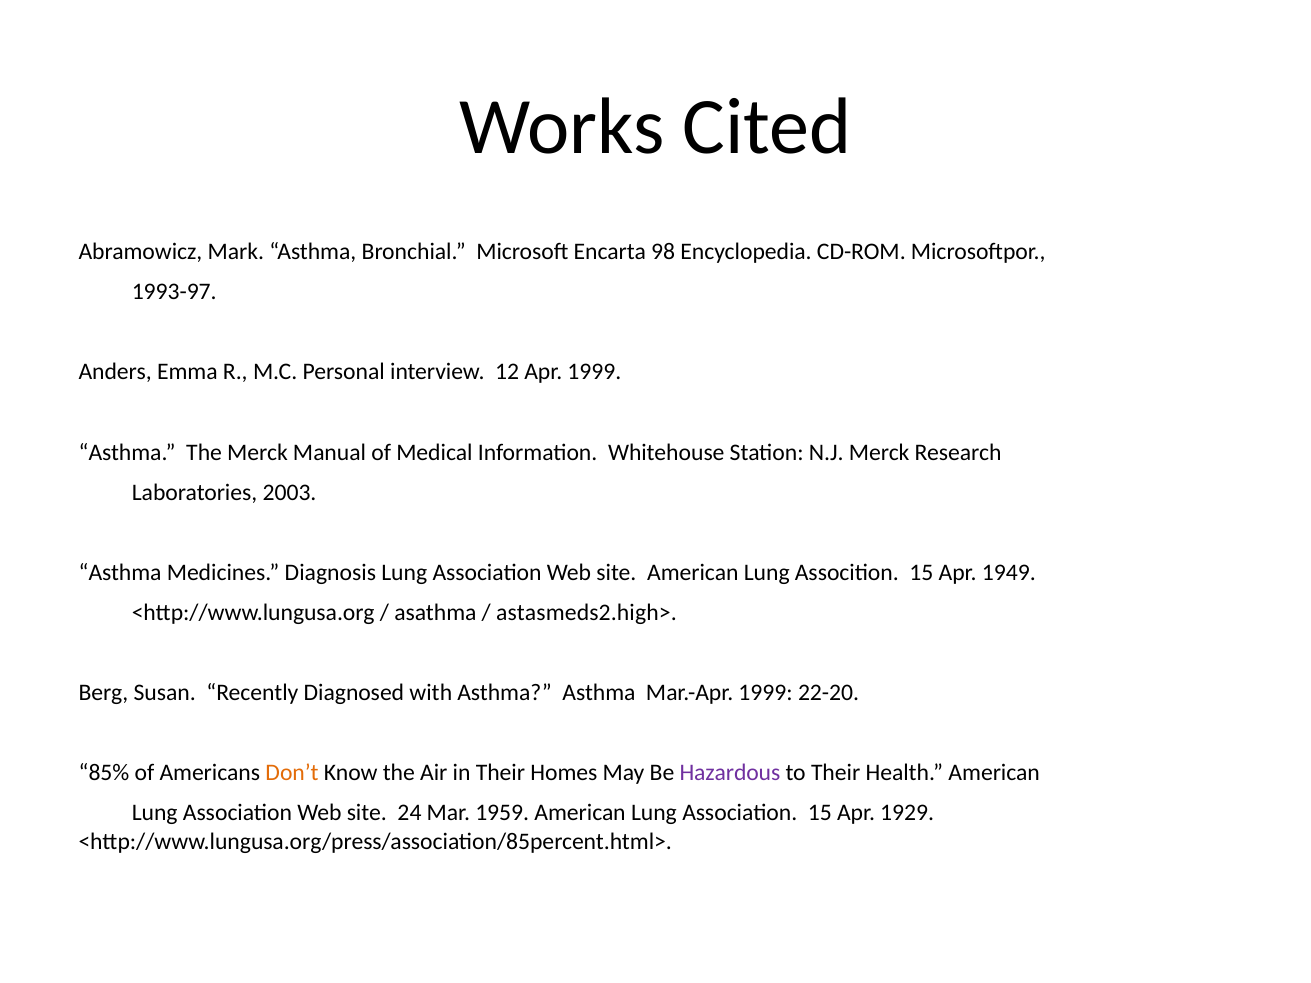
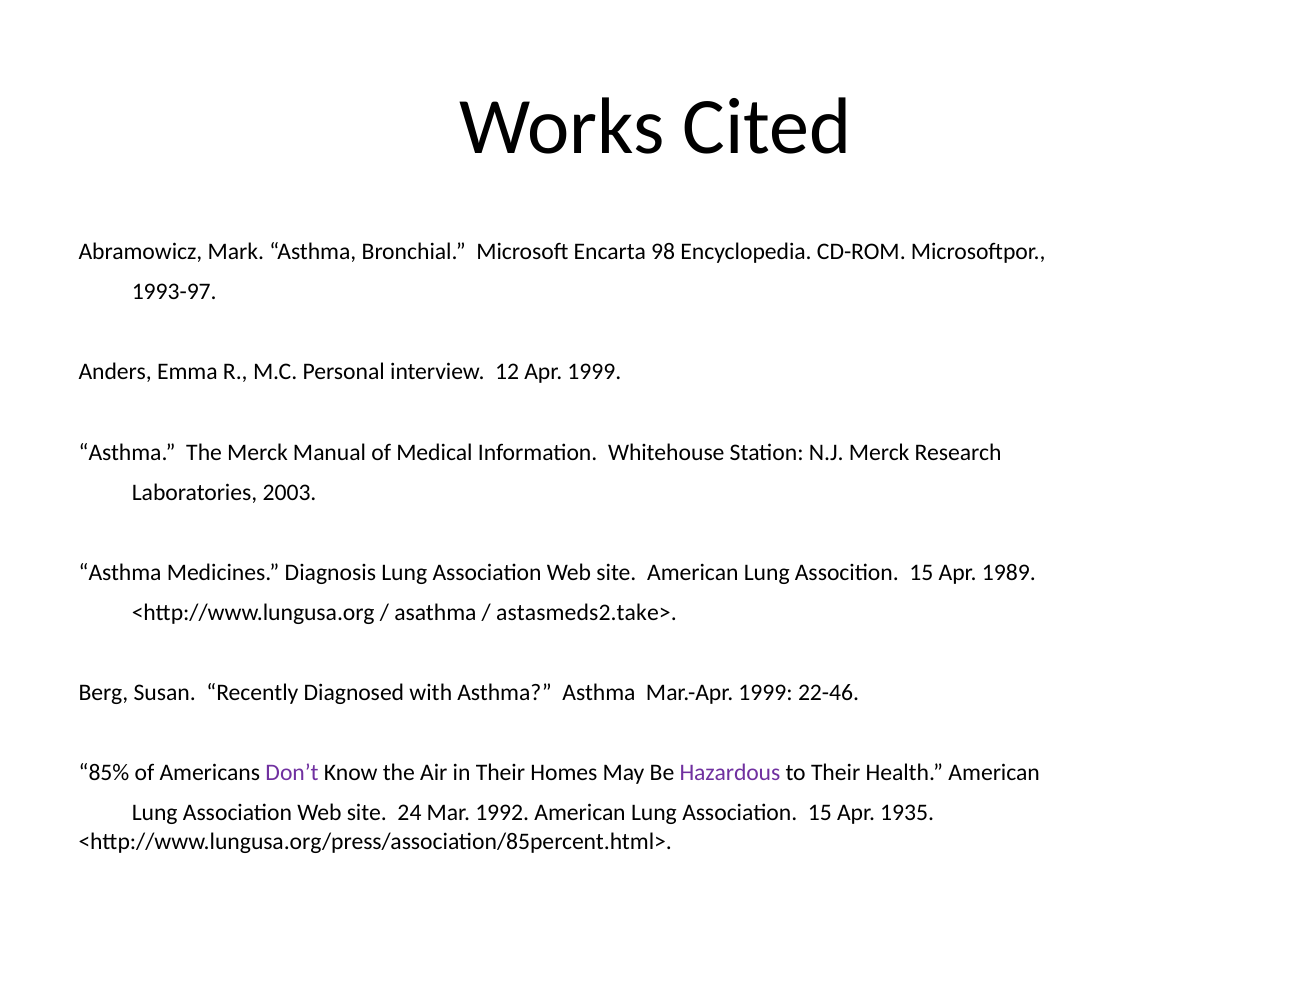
1949: 1949 -> 1989 (1009, 573)
astasmeds2.high>: astasmeds2.high> -> astasmeds2.take> (586, 613)
22-20: 22-20 -> 22-46 (829, 693)
Don’t colour: orange -> purple (292, 773)
1959: 1959 -> 1992 (502, 813)
1929: 1929 -> 1935 (907, 813)
